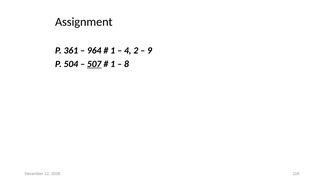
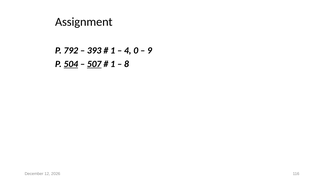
361: 361 -> 792 (71, 51)
964: 964 -> 393 (94, 51)
2: 2 -> 0 (136, 51)
504 underline: none -> present (71, 64)
